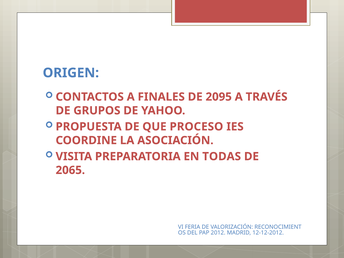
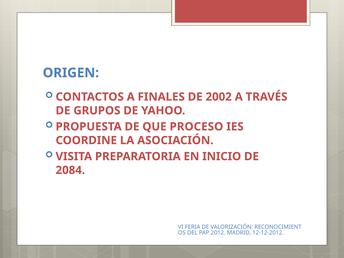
2095: 2095 -> 2002 (219, 97)
TODAS: TODAS -> INICIO (222, 156)
2065: 2065 -> 2084 (70, 170)
